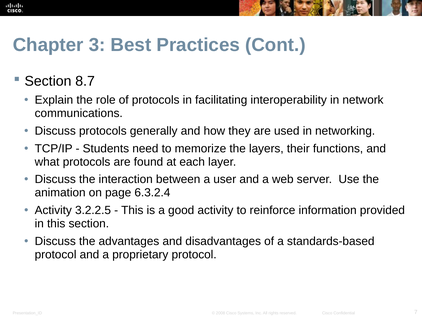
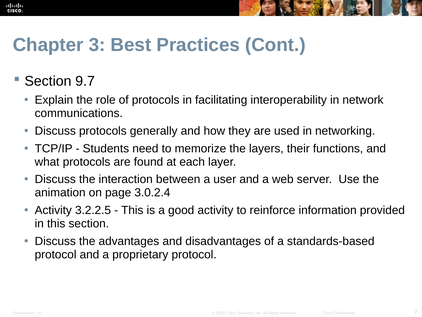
8.7: 8.7 -> 9.7 (85, 81)
6.3.2.4: 6.3.2.4 -> 3.0.2.4 (152, 192)
